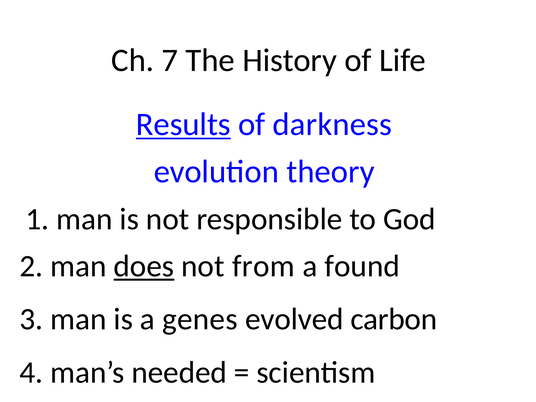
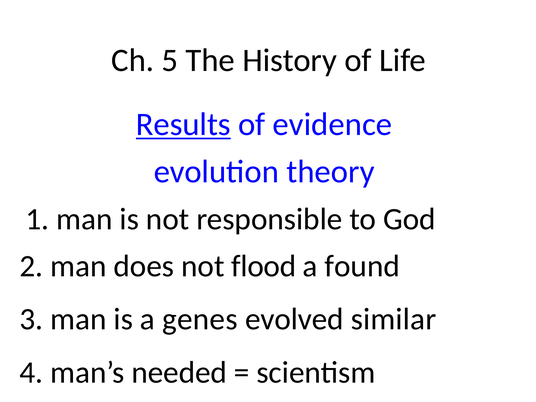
7: 7 -> 5 (170, 60)
darkness: darkness -> evidence (332, 124)
does underline: present -> none (144, 266)
from: from -> flood (264, 266)
carbon: carbon -> similar (394, 319)
